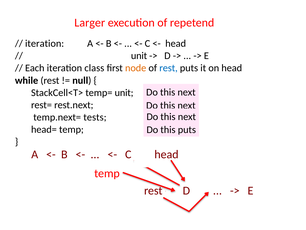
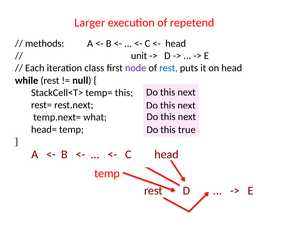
iteration: iteration -> methods (45, 43)
node colour: orange -> purple (136, 68)
temp= unit: unit -> this (124, 92)
tests: tests -> what (95, 117)
this puts: puts -> true (187, 129)
